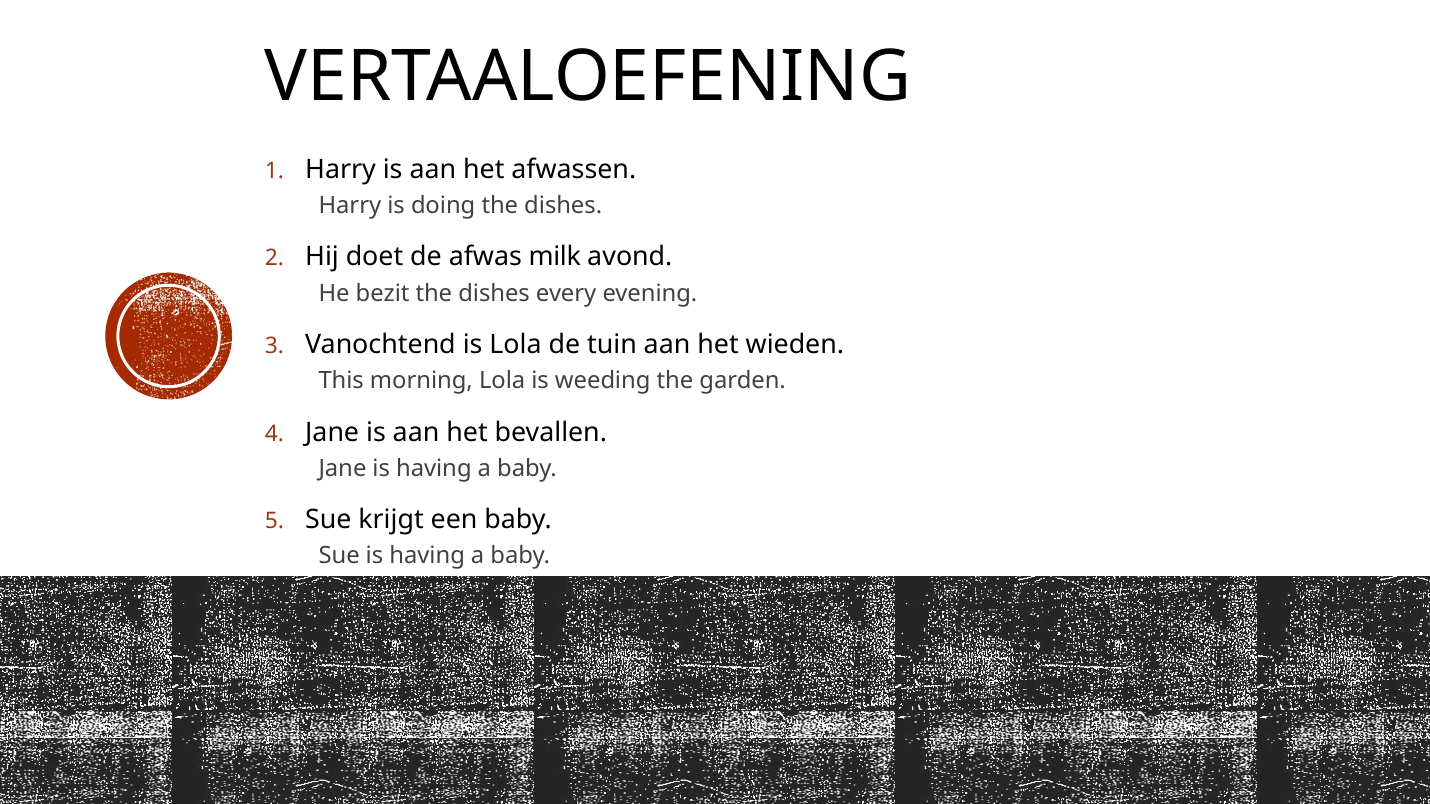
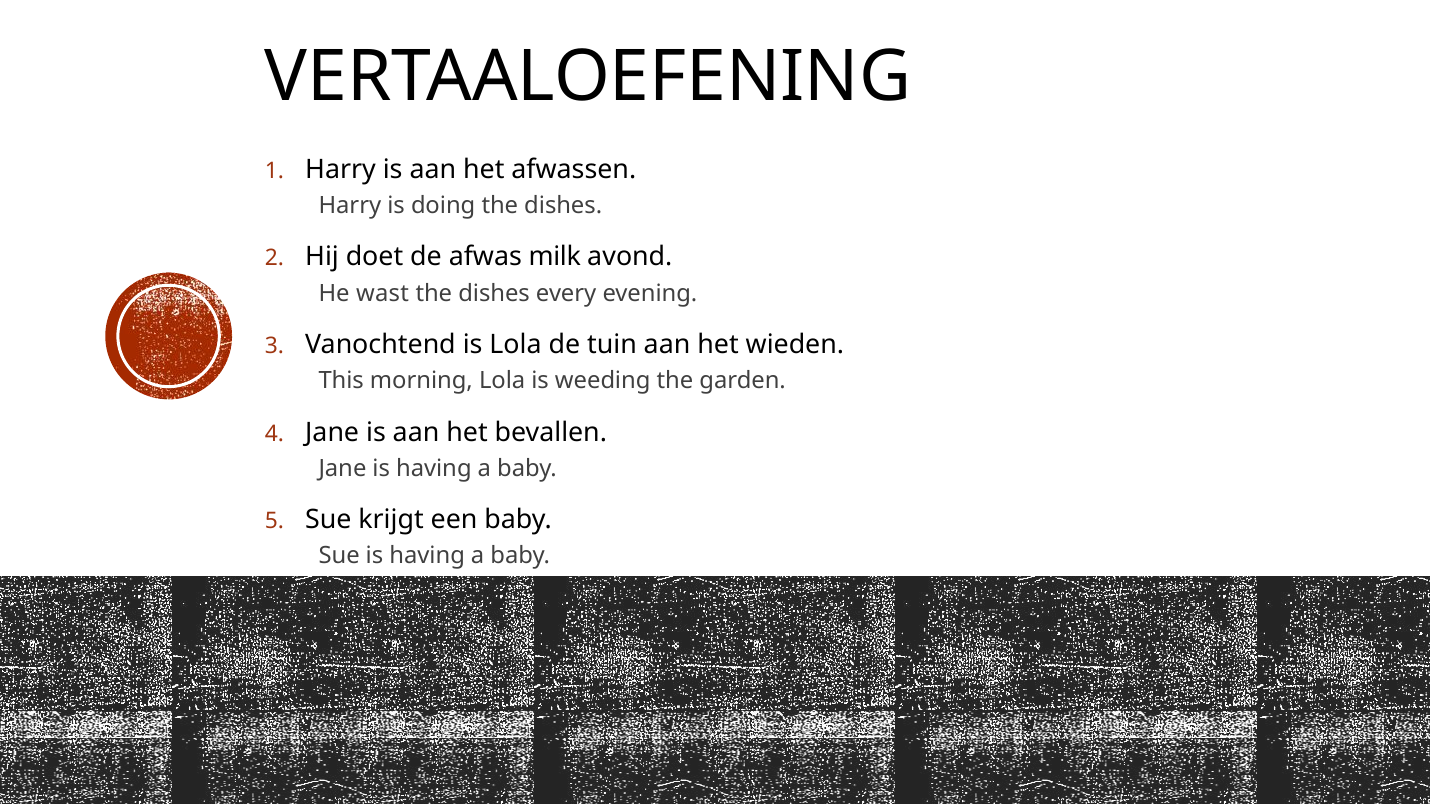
bezit: bezit -> wast (382, 293)
